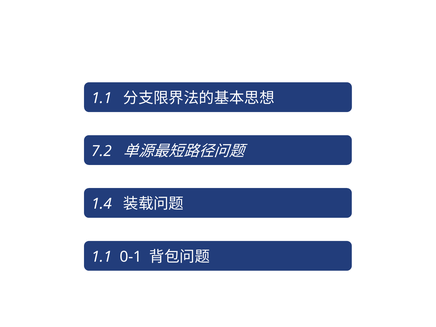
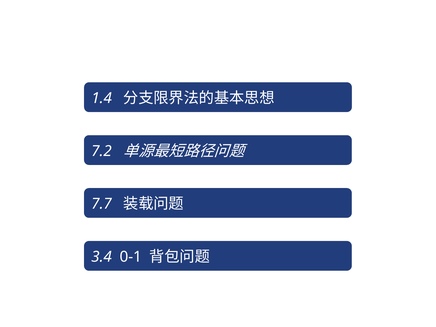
1.1: 1.1 -> 1.4 (102, 98)
1.4: 1.4 -> 7.7 (102, 204)
1.1: 1.1 -> 3.4 (102, 257)
